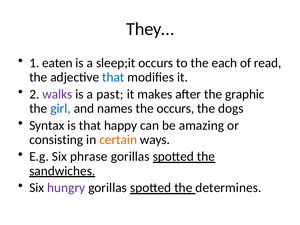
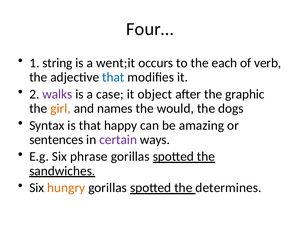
They…: They… -> Four… (150, 29)
eaten: eaten -> string (57, 63)
sleep;it: sleep;it -> went;it (116, 63)
read: read -> verb (268, 63)
past: past -> case (110, 94)
makes: makes -> object (155, 94)
girl colour: blue -> orange (61, 109)
the occurs: occurs -> would (175, 109)
consisting: consisting -> sentences (56, 140)
certain colour: orange -> purple (118, 140)
hungry colour: purple -> orange (66, 188)
